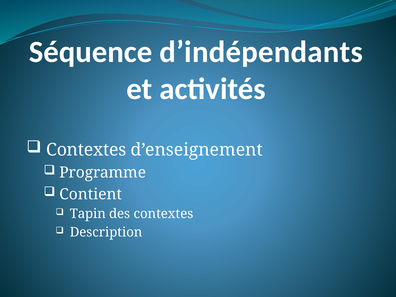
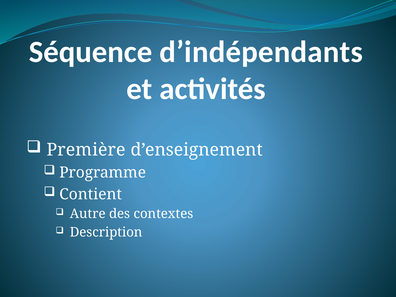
Contextes: Contextes -> Première (86, 150)
Tapin: Tapin -> Autre (88, 214)
